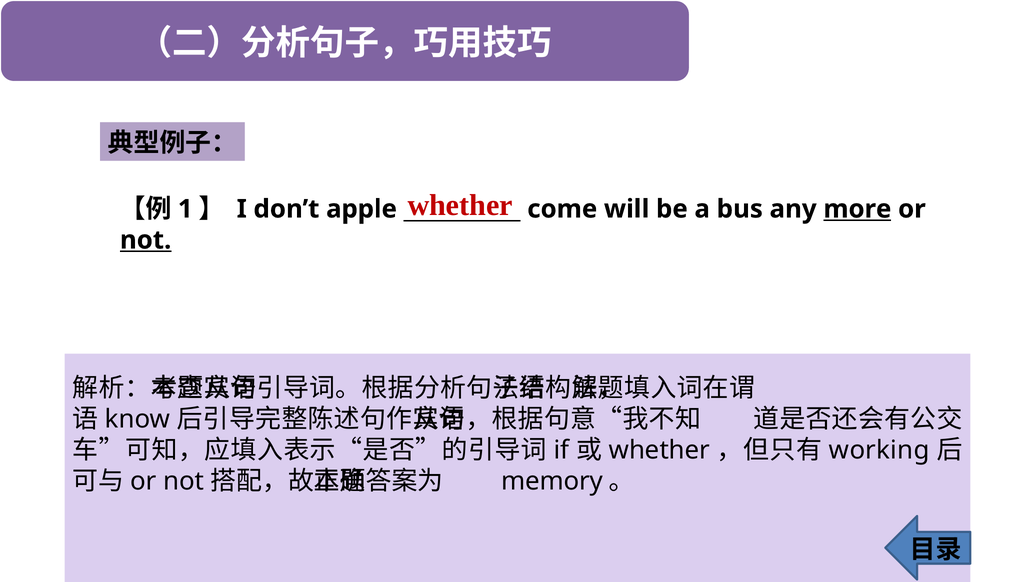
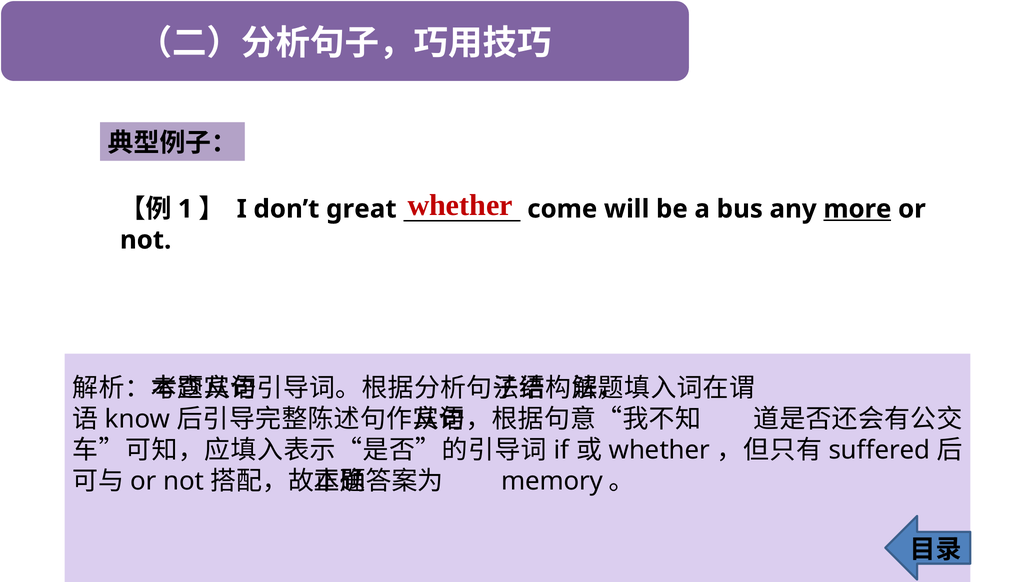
apple: apple -> great (361, 209)
not underline: present -> none (146, 240)
working: working -> suffered (879, 450)
